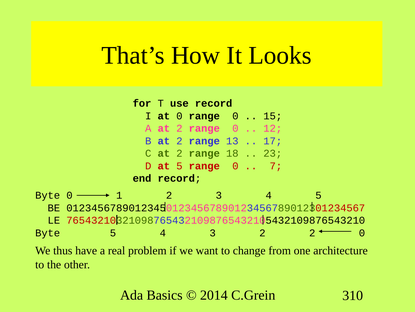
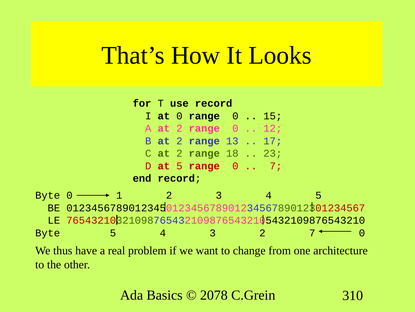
2 2: 2 -> 7 (312, 232)
2014: 2014 -> 2078 (214, 294)
